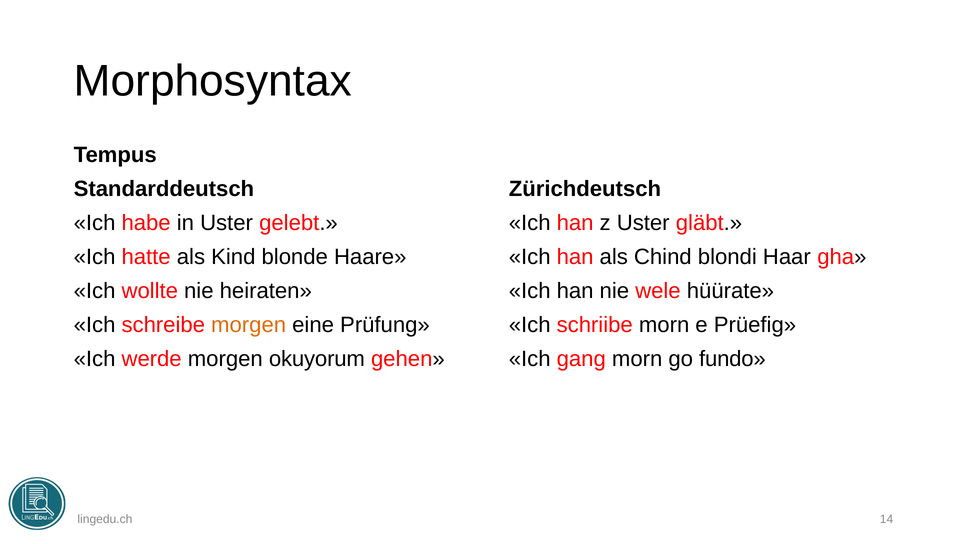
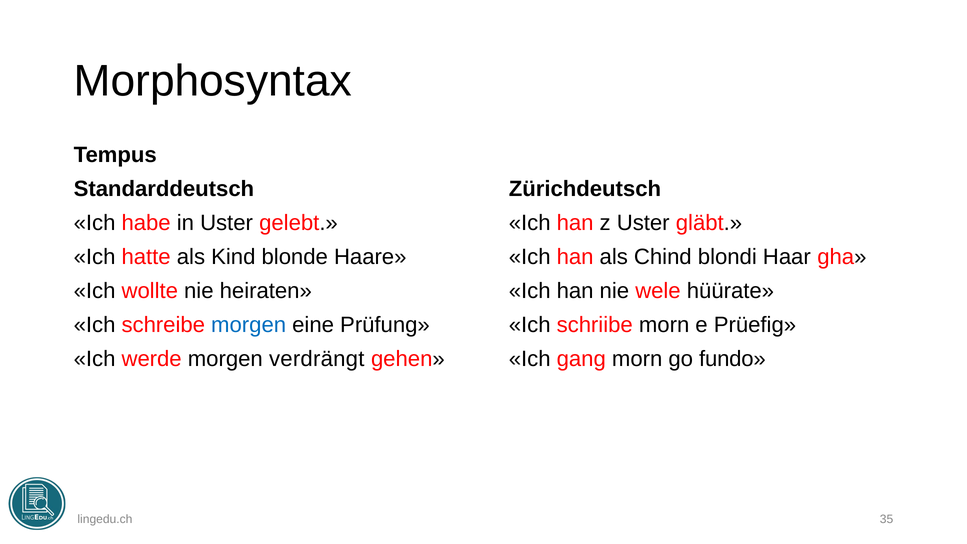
morgen colour: orange -> blue (249, 325)
okuyorum: okuyorum -> verdrängt (317, 359)
14: 14 -> 35 (887, 519)
